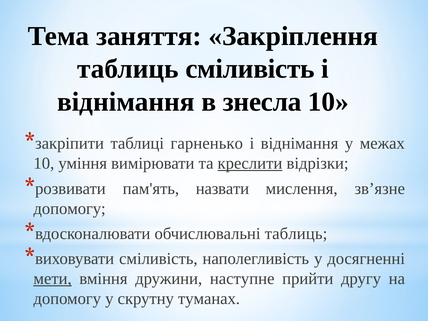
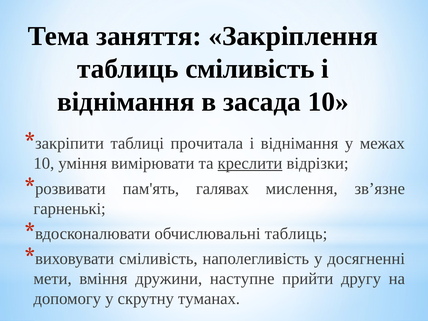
знесла: знесла -> засада (262, 102)
гарненько: гарненько -> прочитала (207, 143)
назвати: назвати -> галявах (222, 189)
допомогу: допомогу -> гарненькі (70, 209)
мети underline: present -> none (53, 279)
